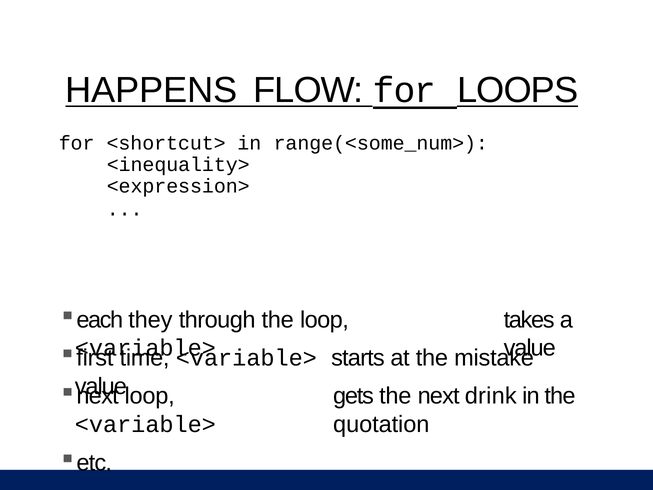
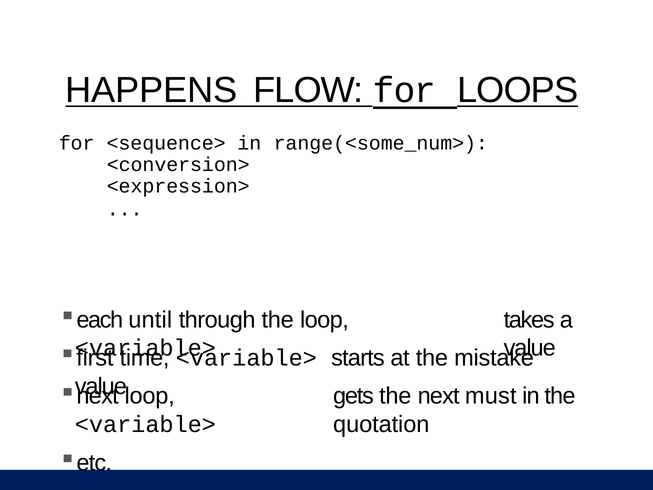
<shortcut>: <shortcut> -> <sequence> (166, 143)
<inequality>: <inequality> -> <conversion> (178, 165)
they: they -> until (150, 320)
drink: drink -> must (491, 396)
